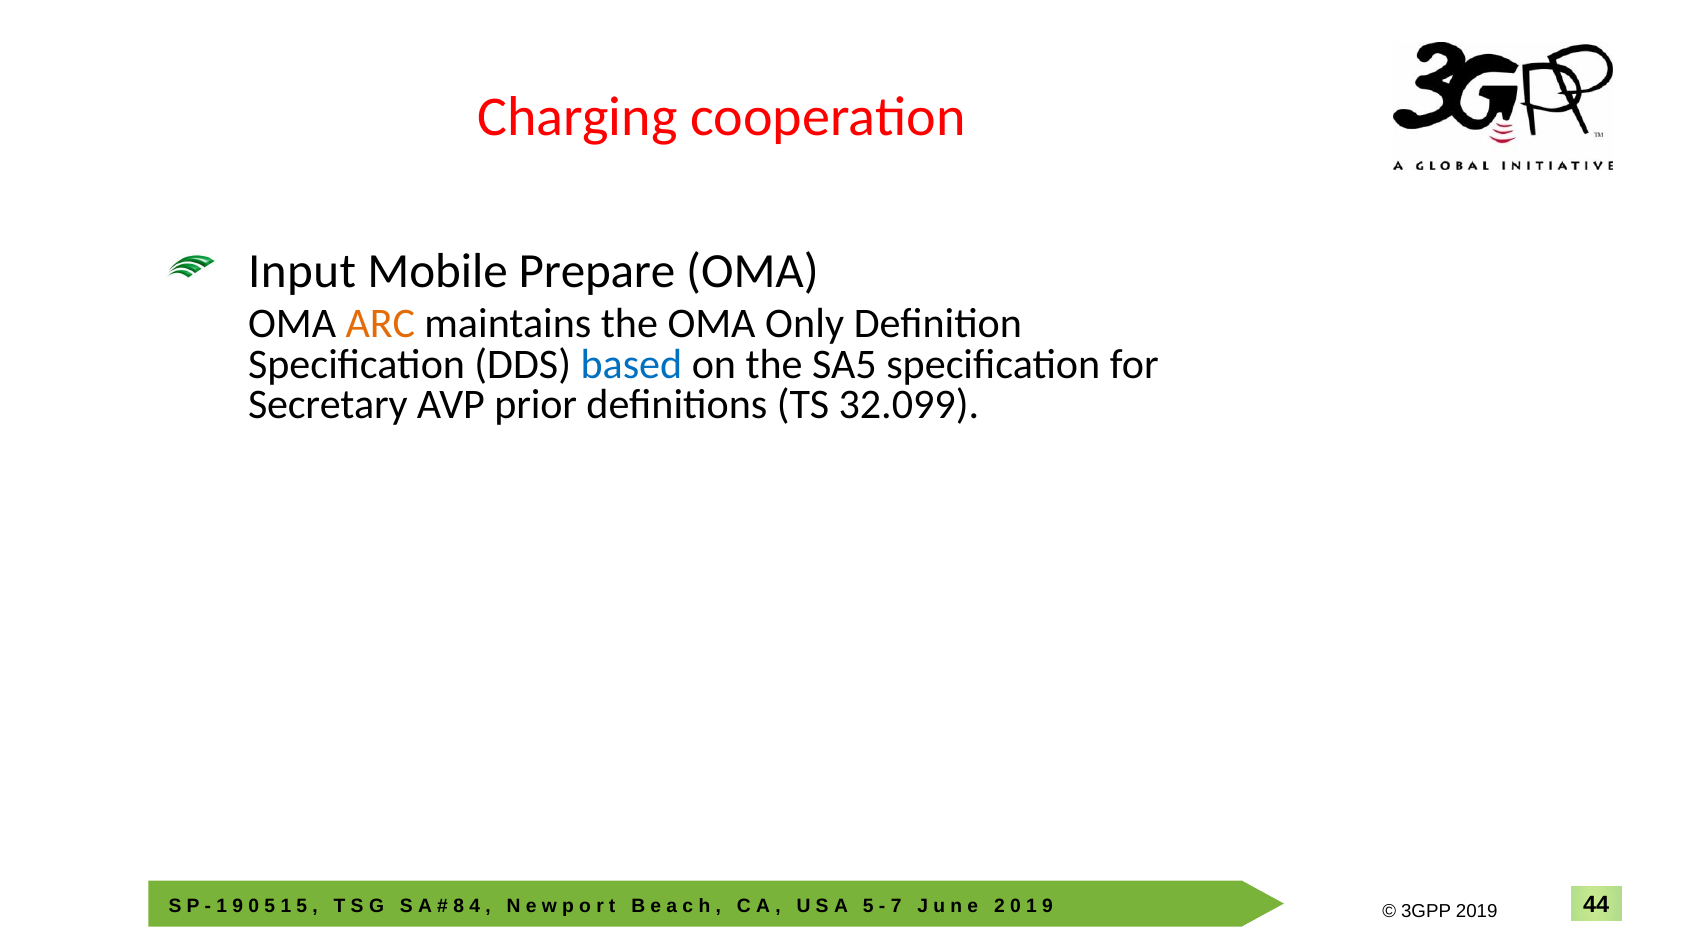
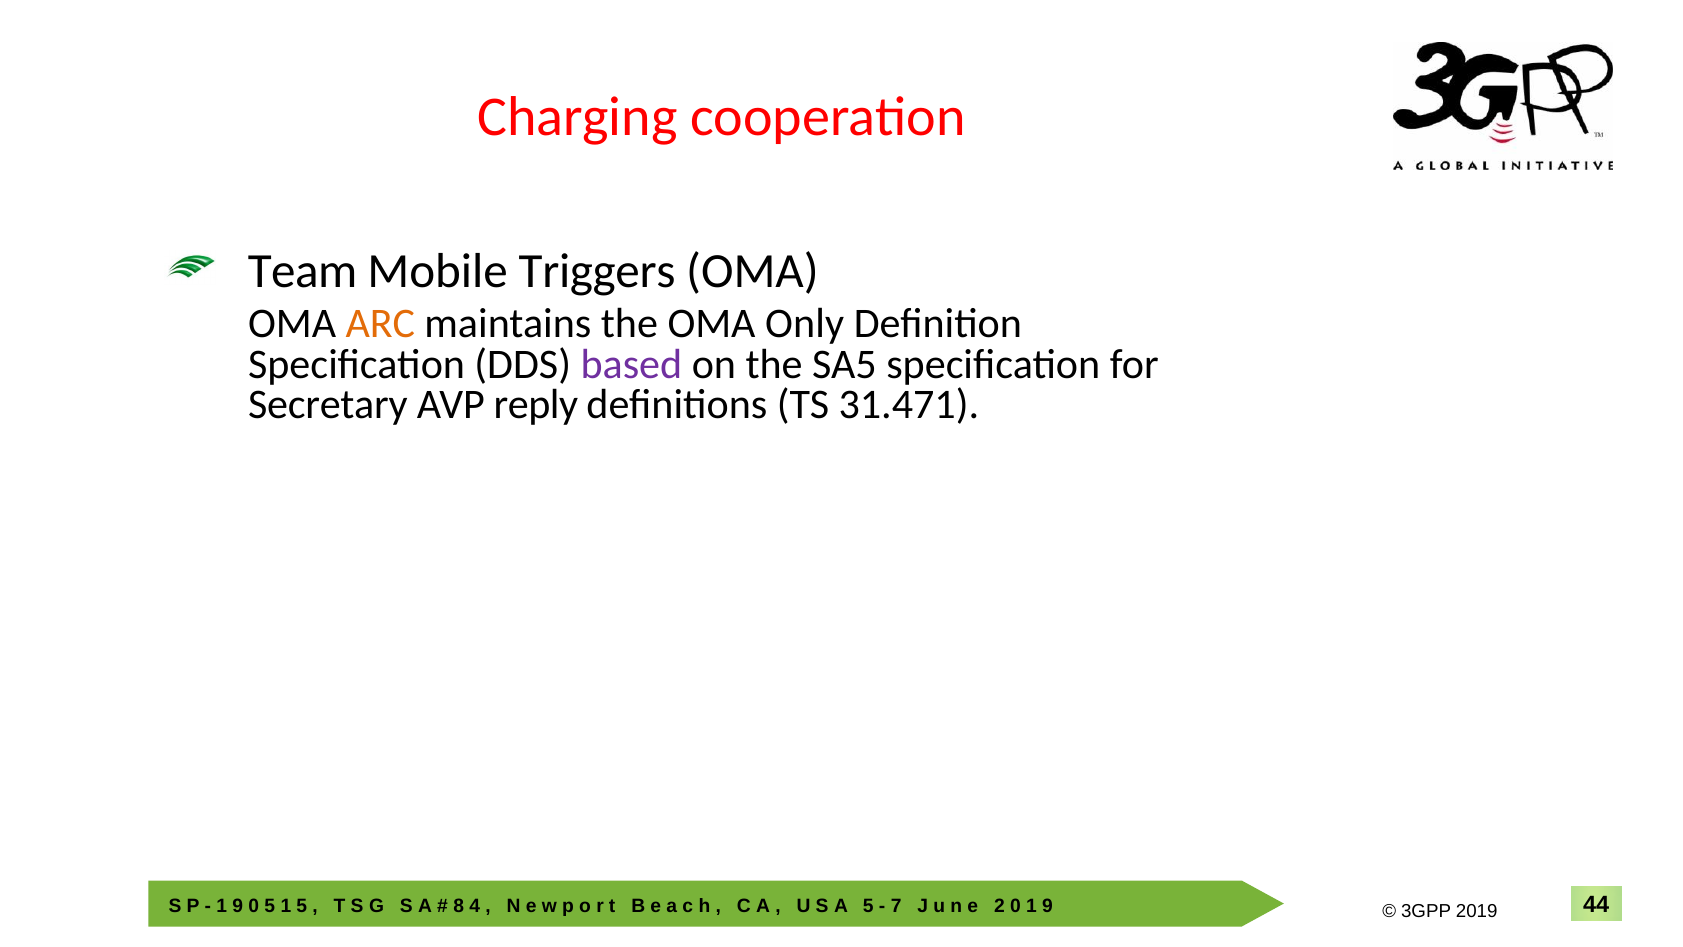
Input: Input -> Team (303, 271)
Prepare: Prepare -> Triggers (597, 271)
based colour: blue -> purple (631, 364)
prior: prior -> reply (536, 405)
32.099: 32.099 -> 31.471 (909, 405)
